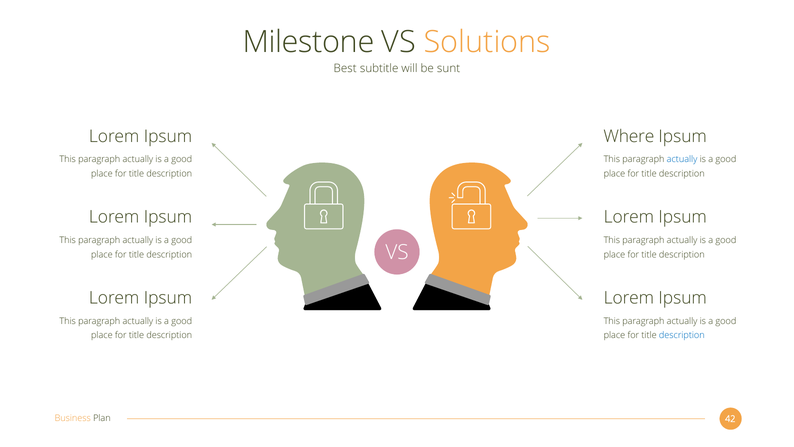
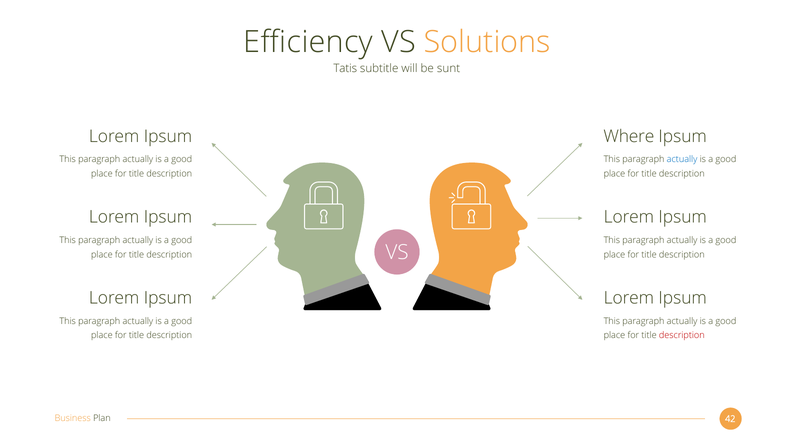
Milestone: Milestone -> Efficiency (308, 42)
Best: Best -> Tatis (345, 68)
description colour: blue -> red (682, 335)
